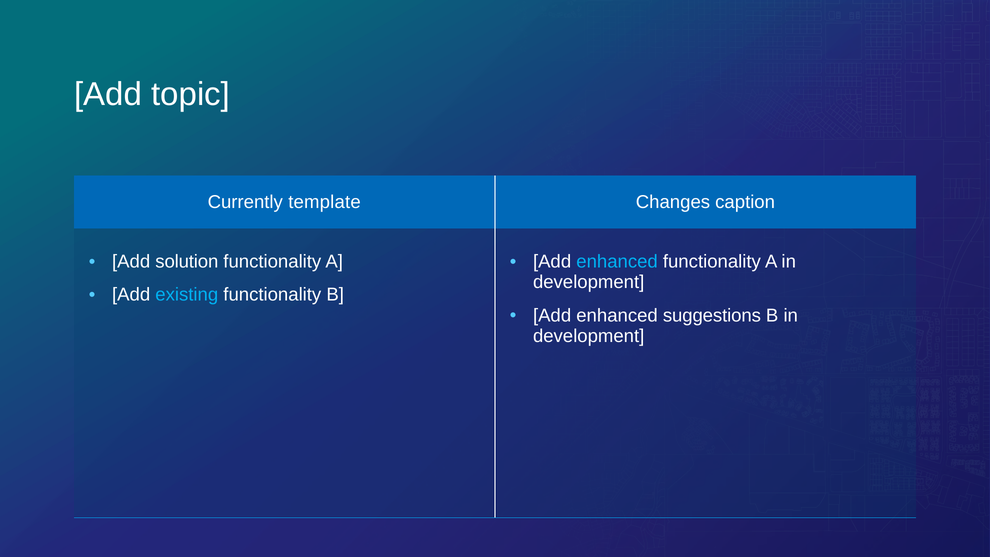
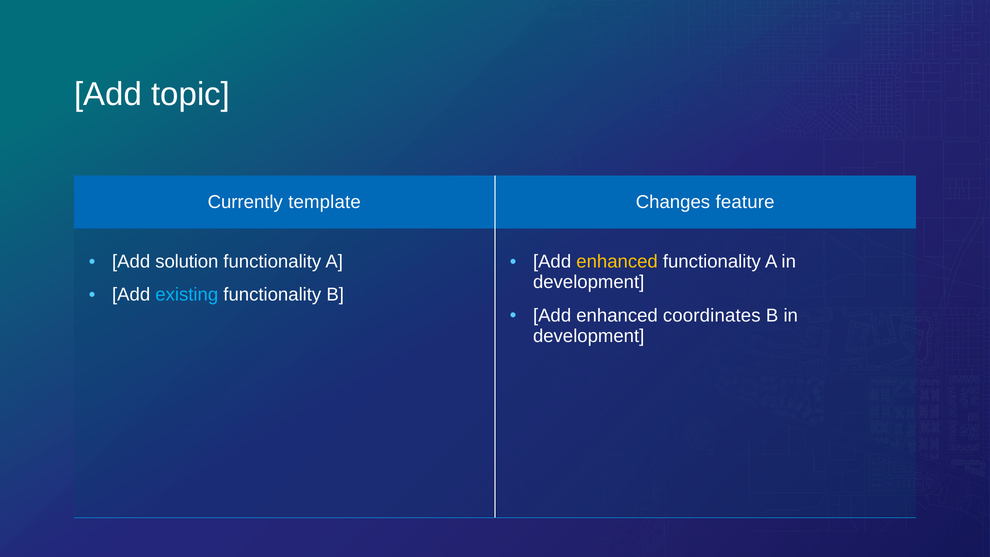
caption: caption -> feature (745, 202)
enhanced colour: light blue -> yellow (617, 261)
suggestions: suggestions -> coordinates (712, 315)
